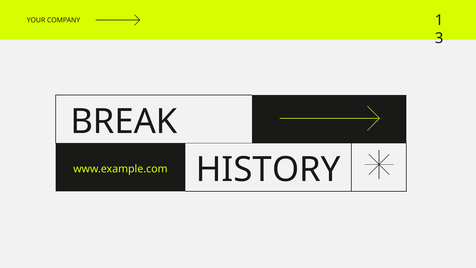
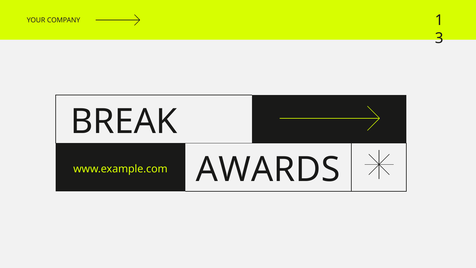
HISTORY: HISTORY -> AWARDS (268, 170)
